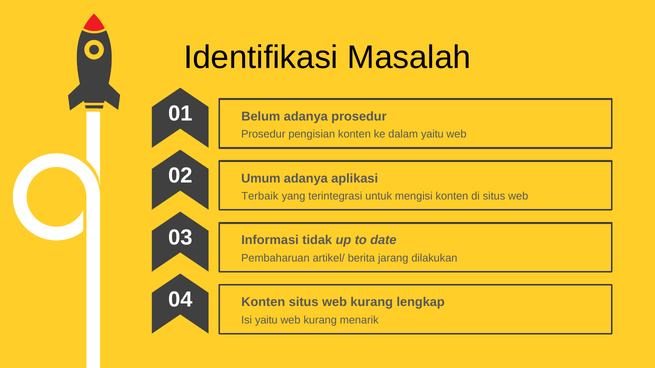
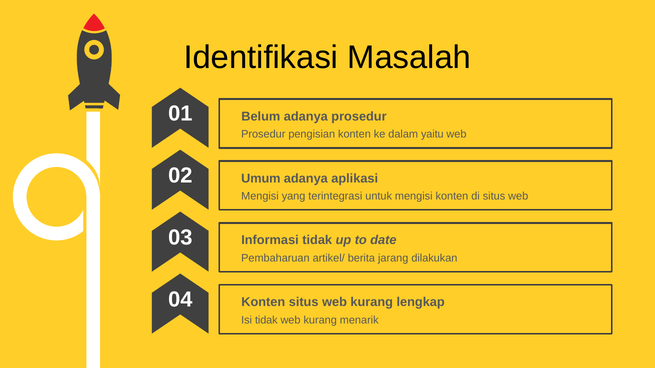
Terbaik: Terbaik -> Mengisi (260, 197)
Isi yaitu: yaitu -> tidak (266, 321)
